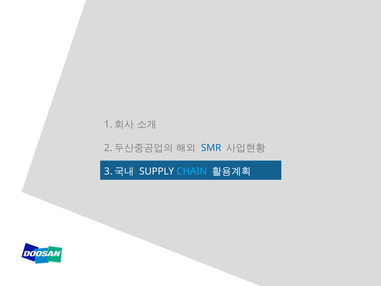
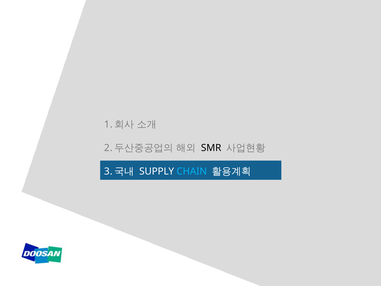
SMR colour: blue -> black (211, 148)
